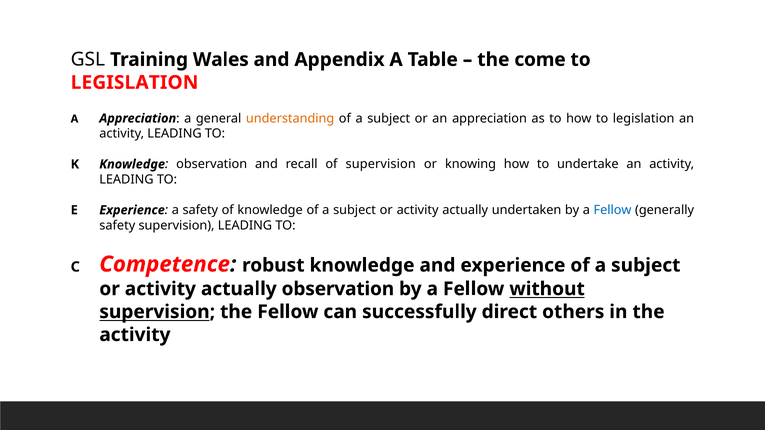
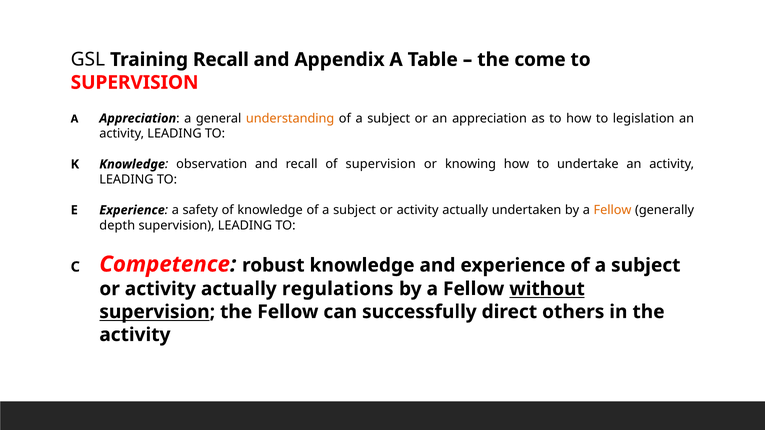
Training Wales: Wales -> Recall (221, 60)
LEGISLATION: LEGISLATION -> SUPERVISION (135, 83)
Fellow colour: blue -> orange (613, 210)
safety: safety -> depth (117, 225)
actually observation: observation -> regulations (338, 289)
